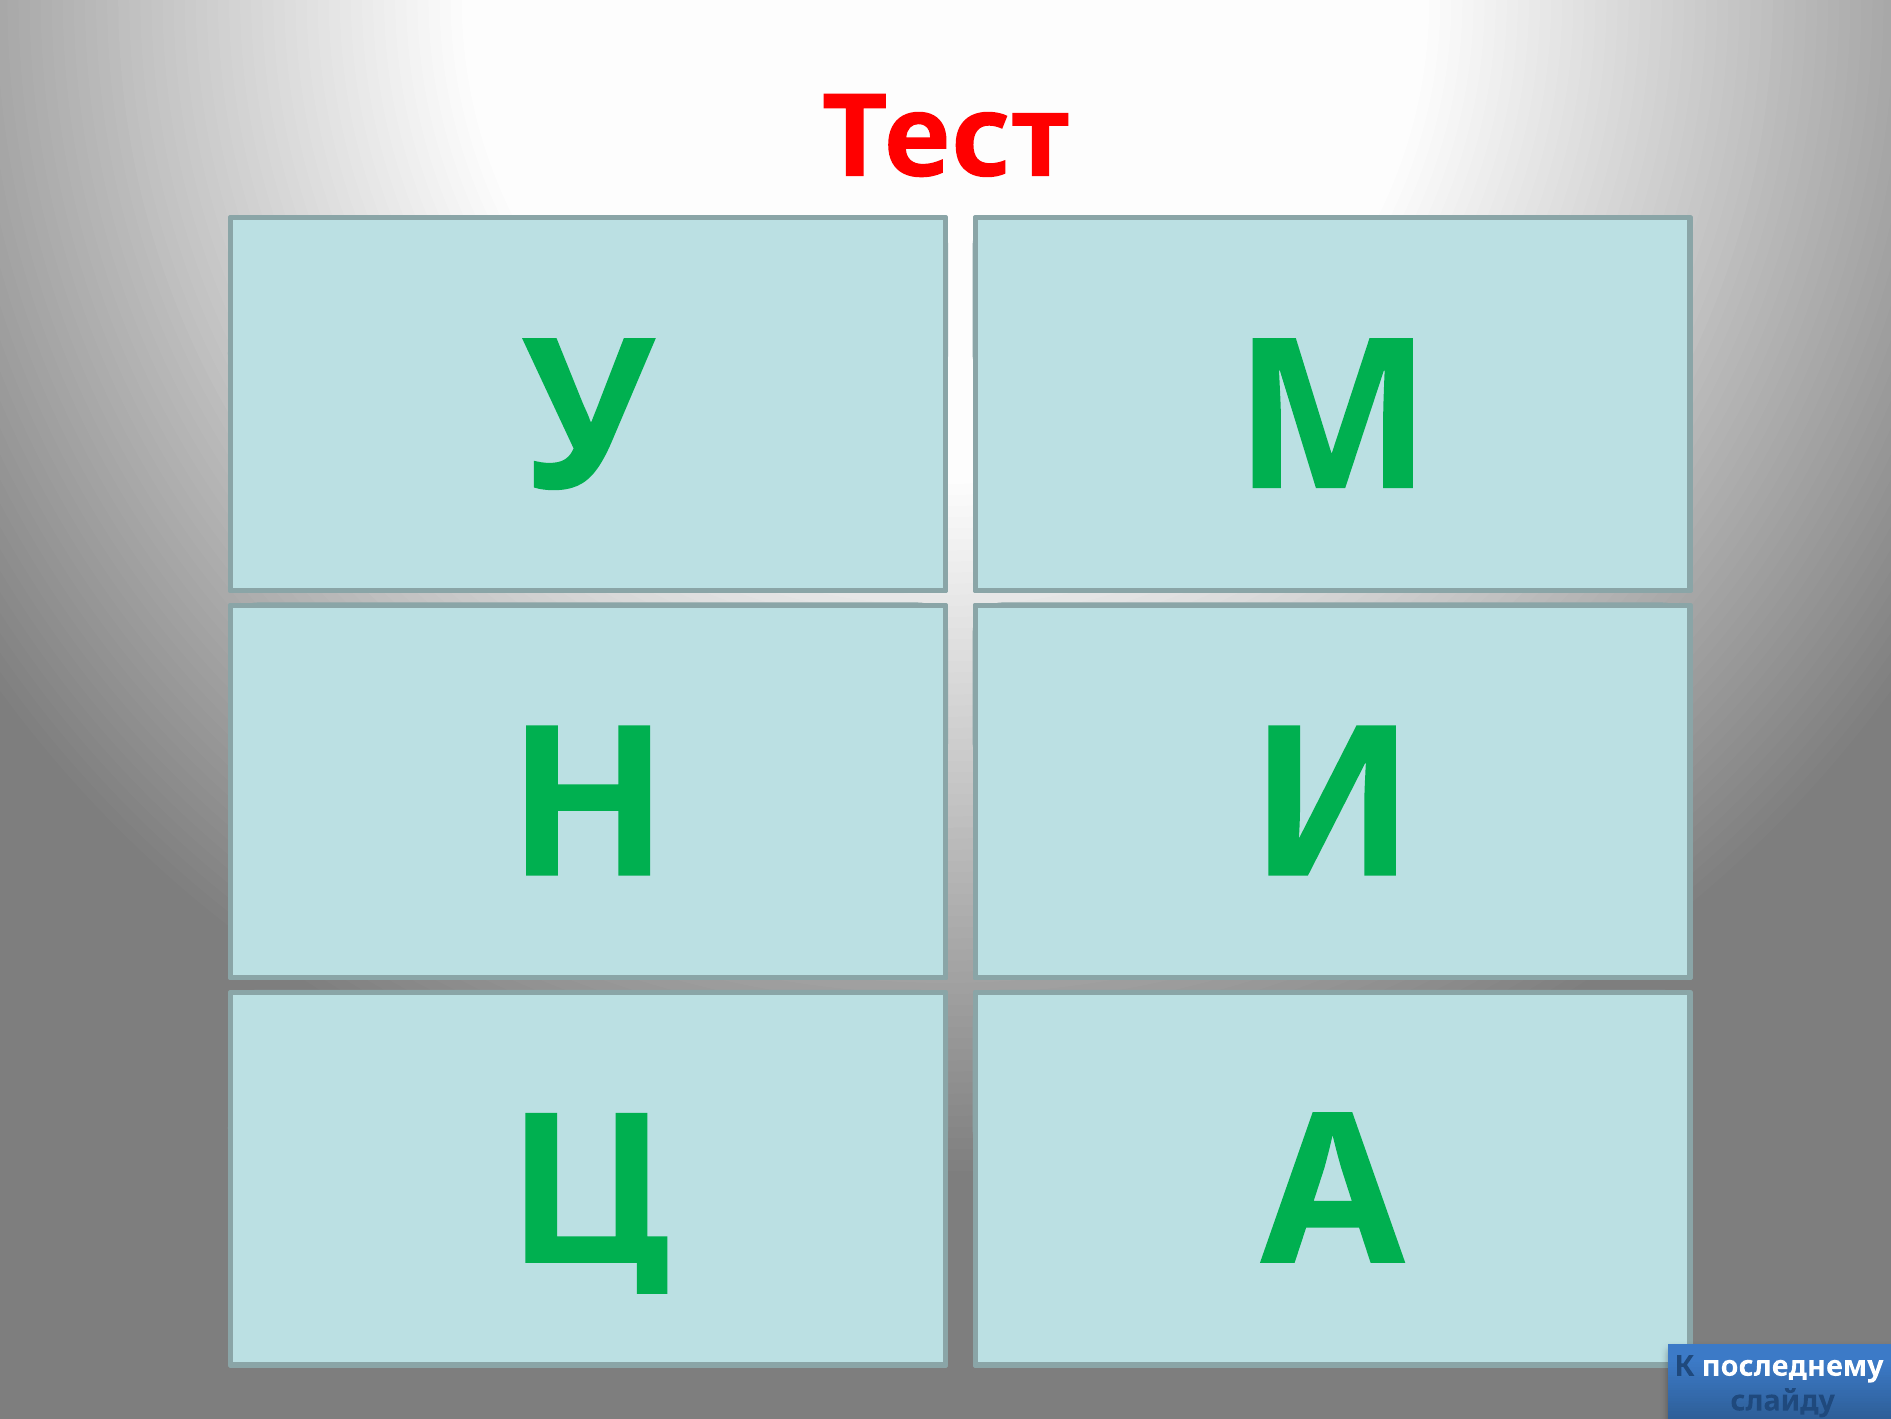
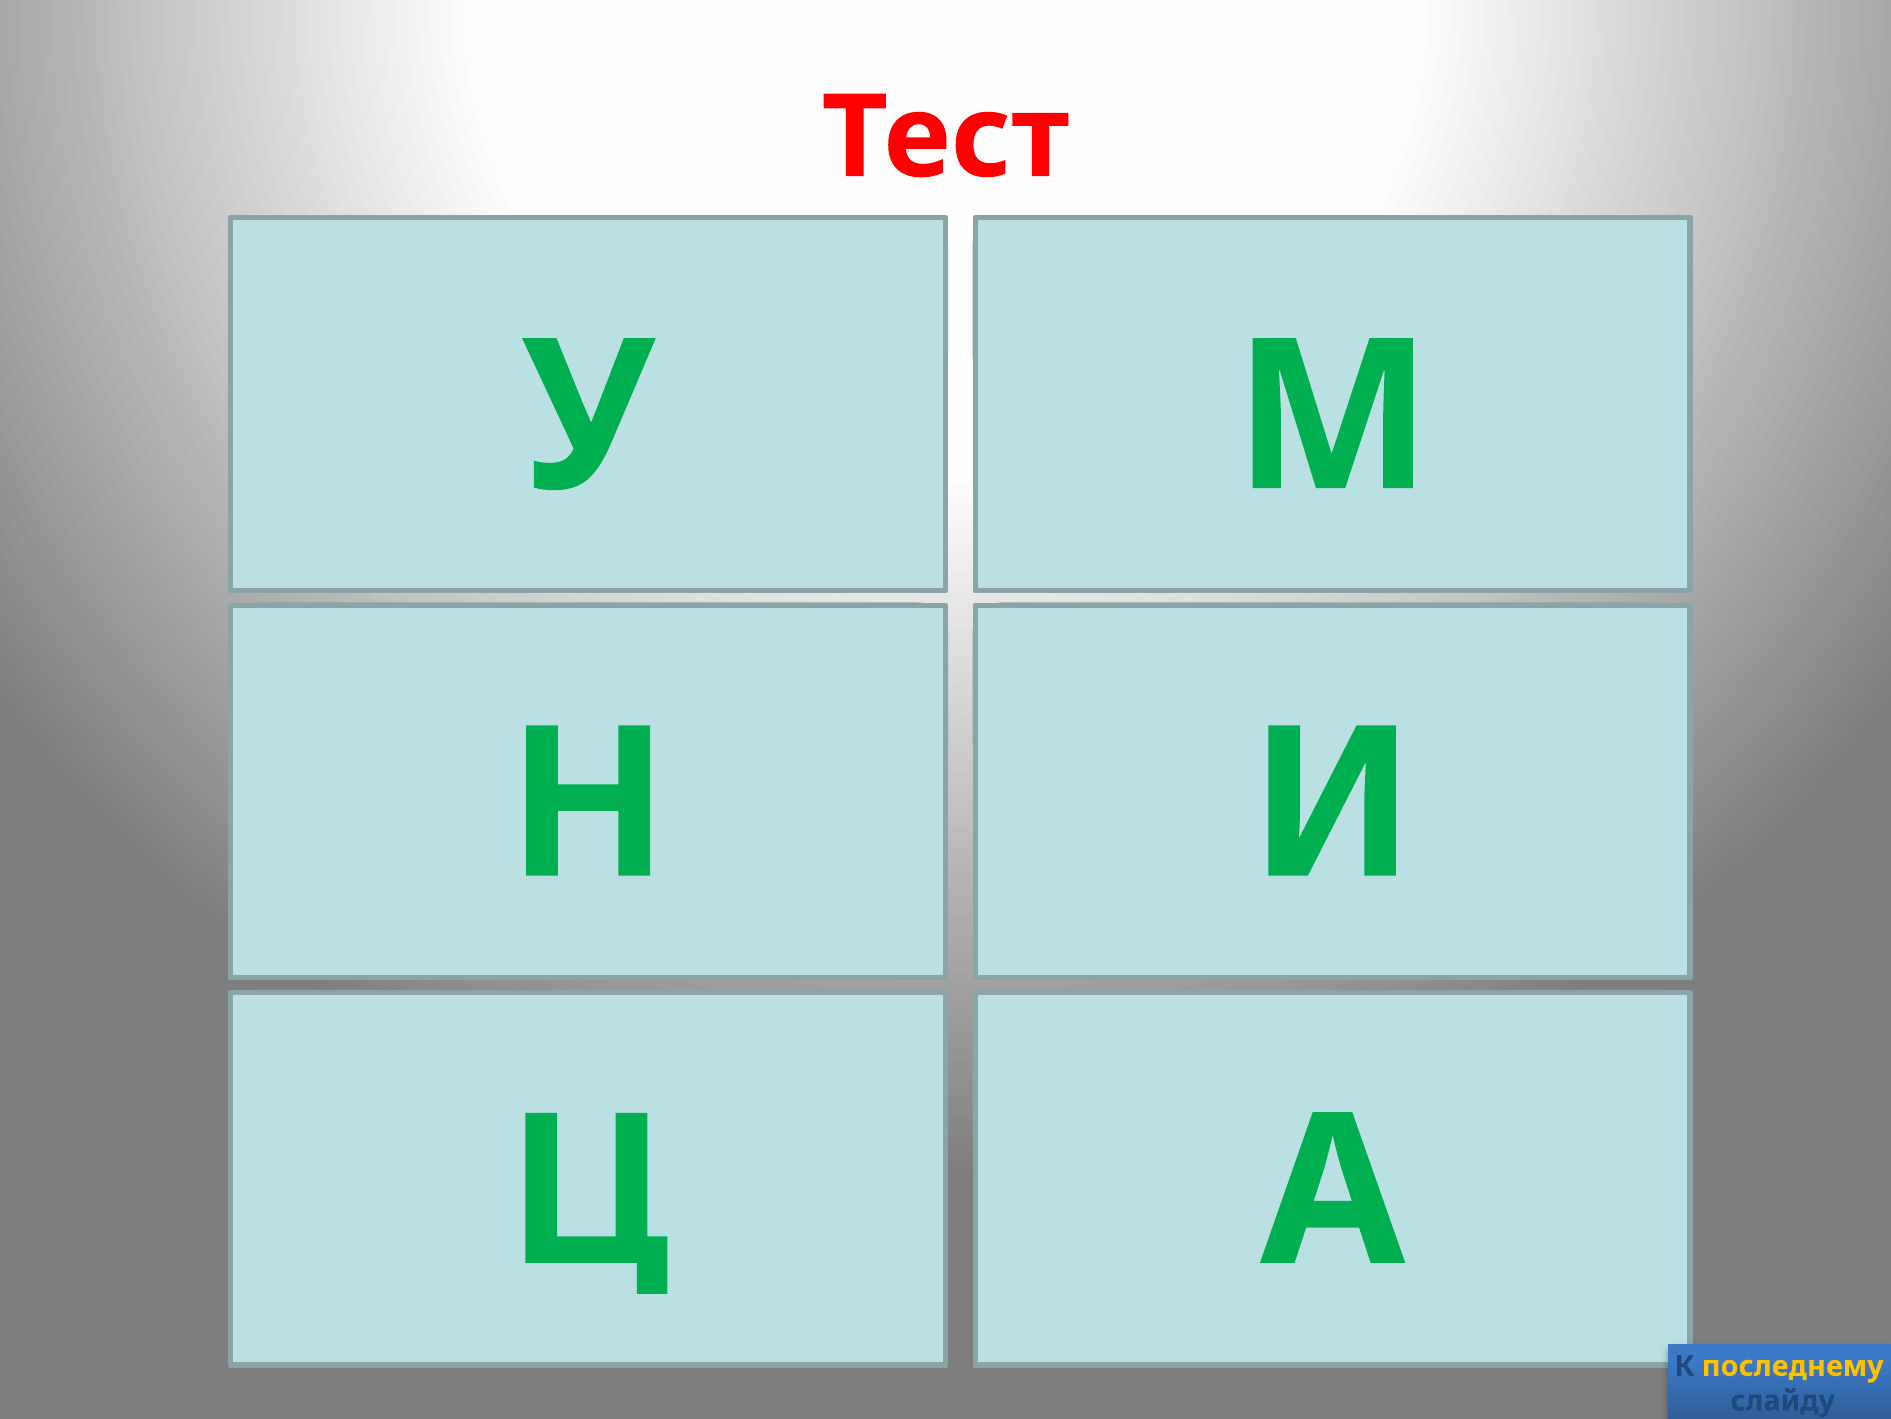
последнему colour: white -> yellow (1793, 1366)
